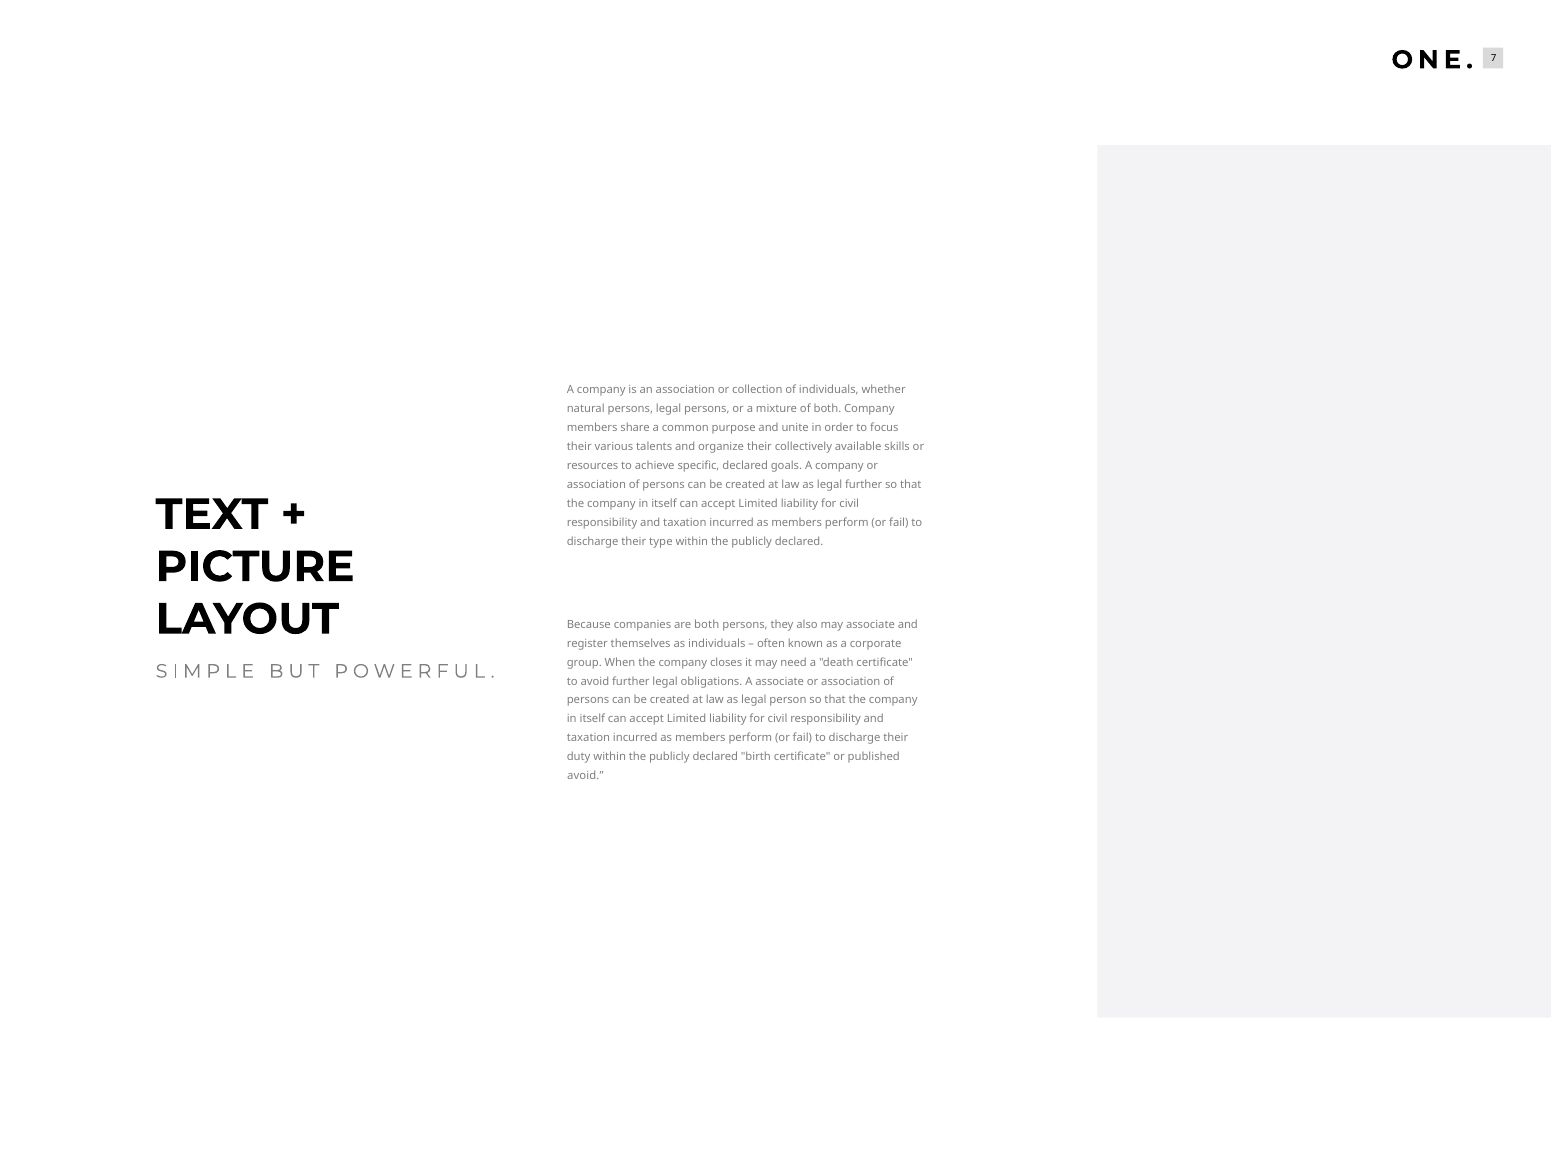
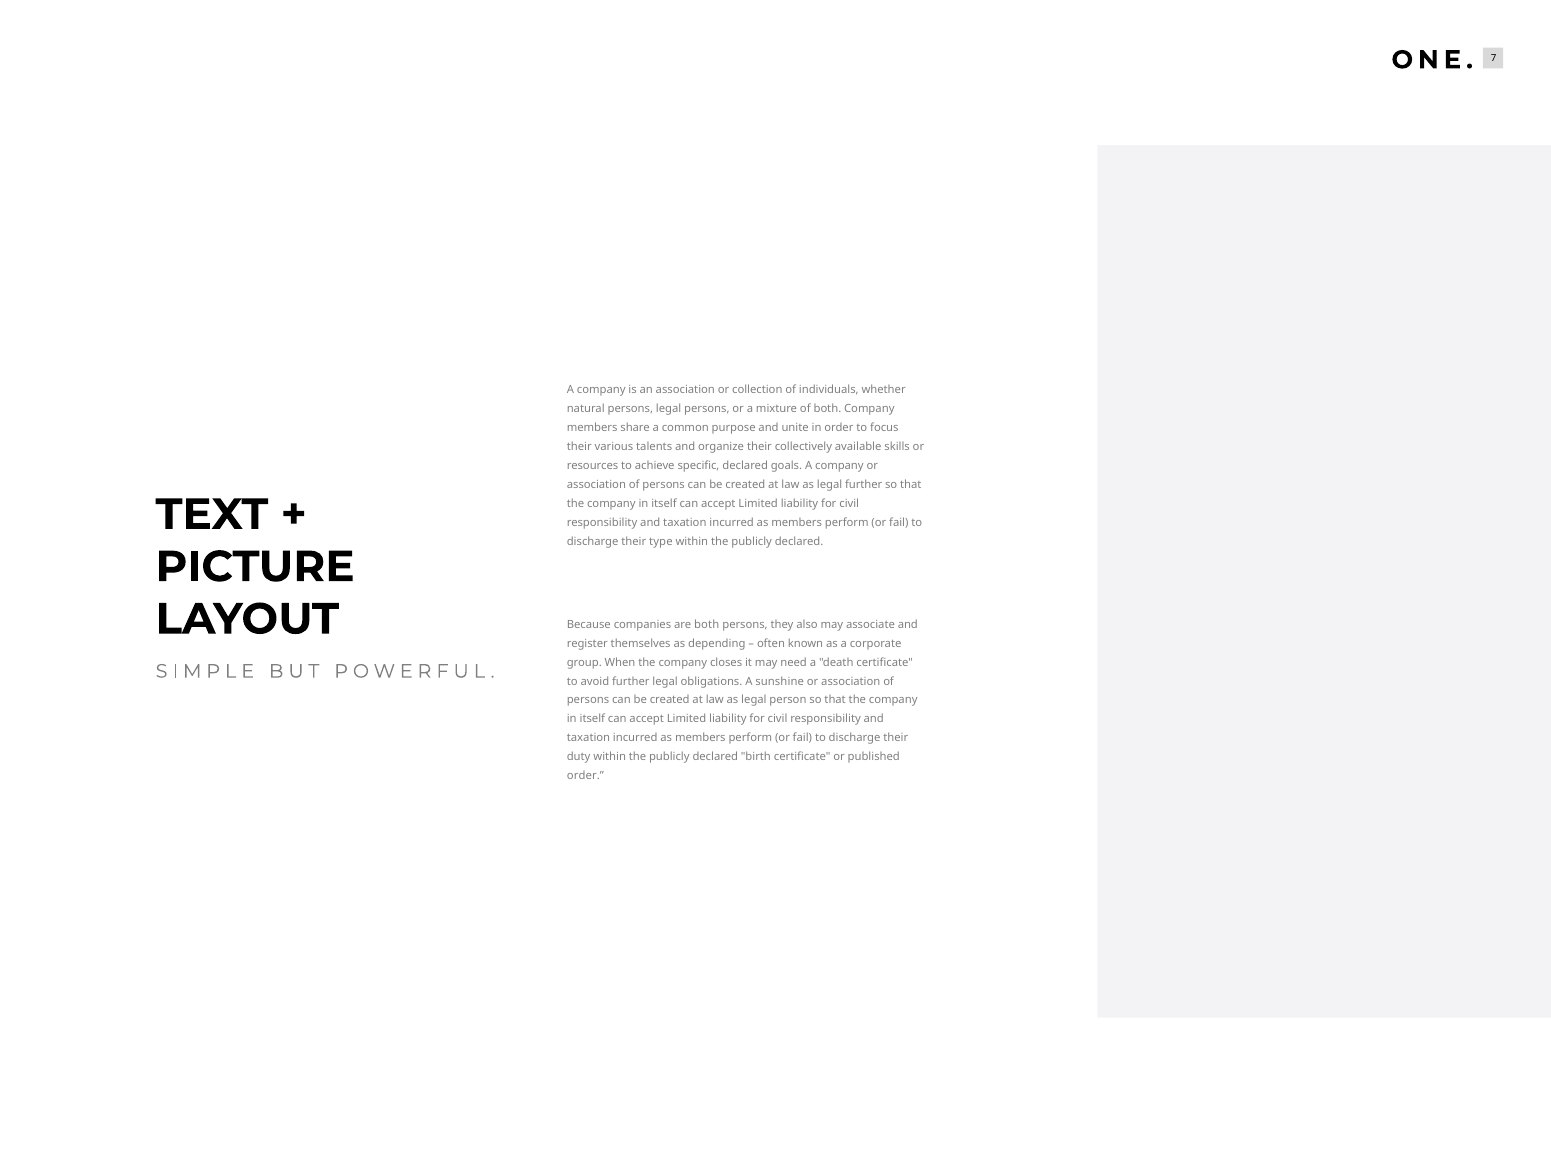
as individuals: individuals -> depending (717, 644)
A associate: associate -> sunshine (780, 681)
avoid: avoid -> order (585, 776)
